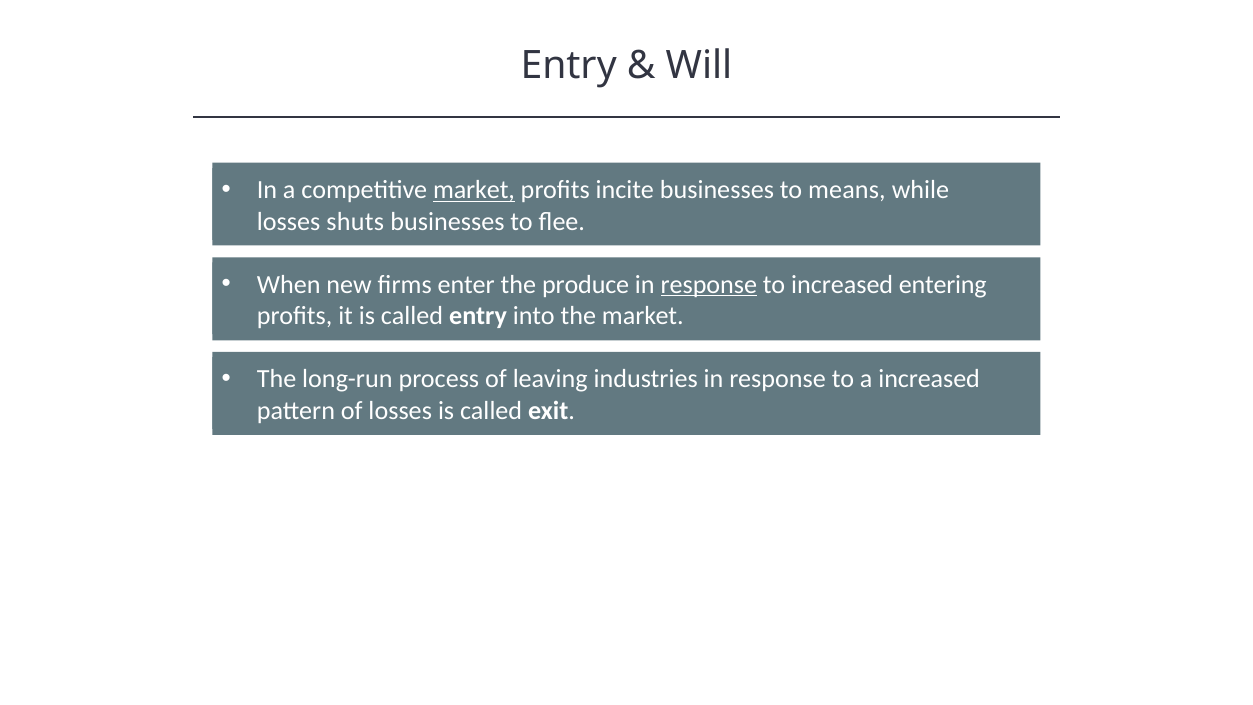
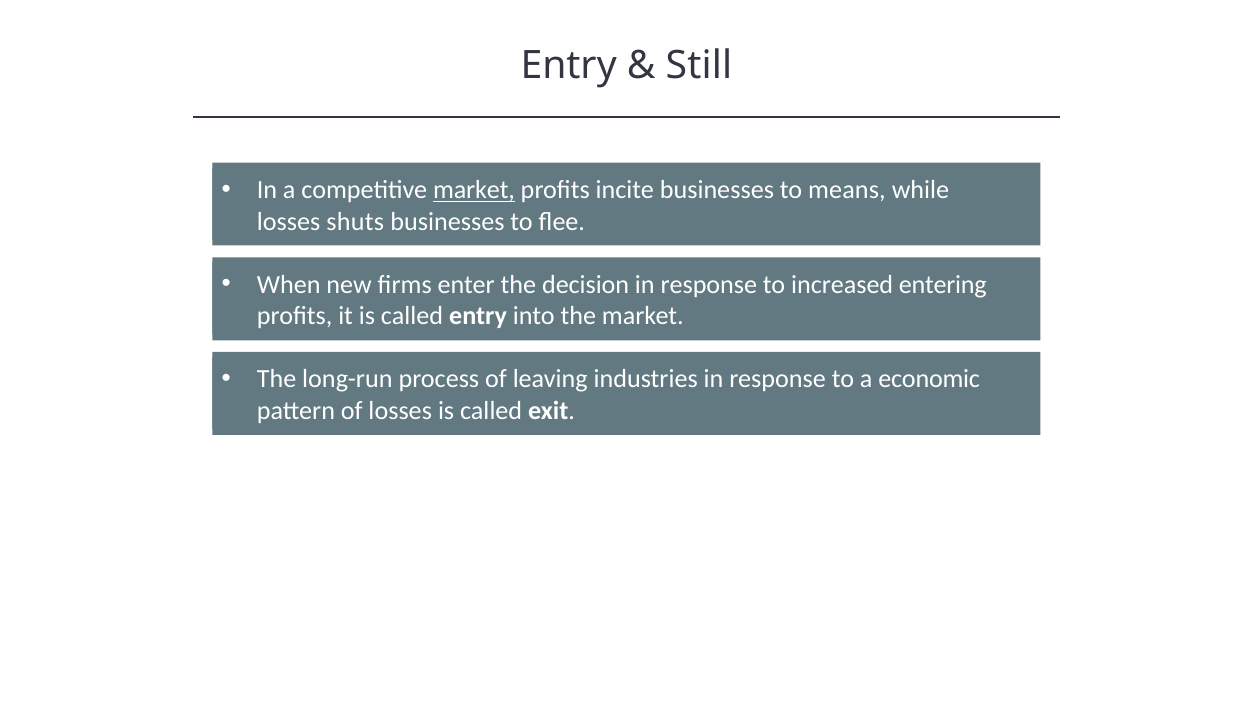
Will: Will -> Still (699, 66)
produce: produce -> decision (586, 284)
response underline: present -> none (709, 284)
a increased: increased -> economic (929, 379)
